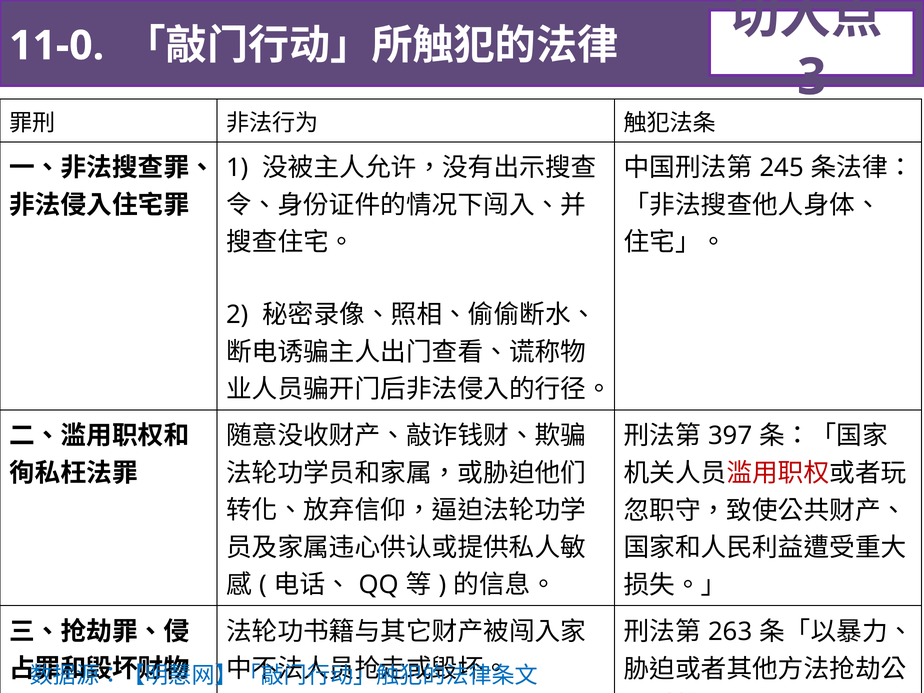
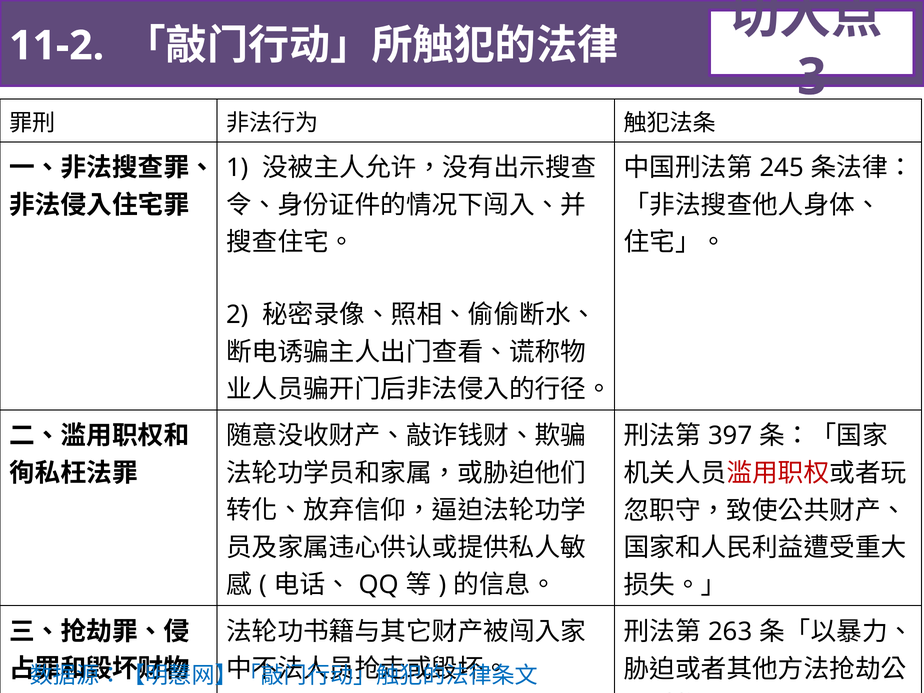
11-0: 11-0 -> 11-2 (57, 46)
